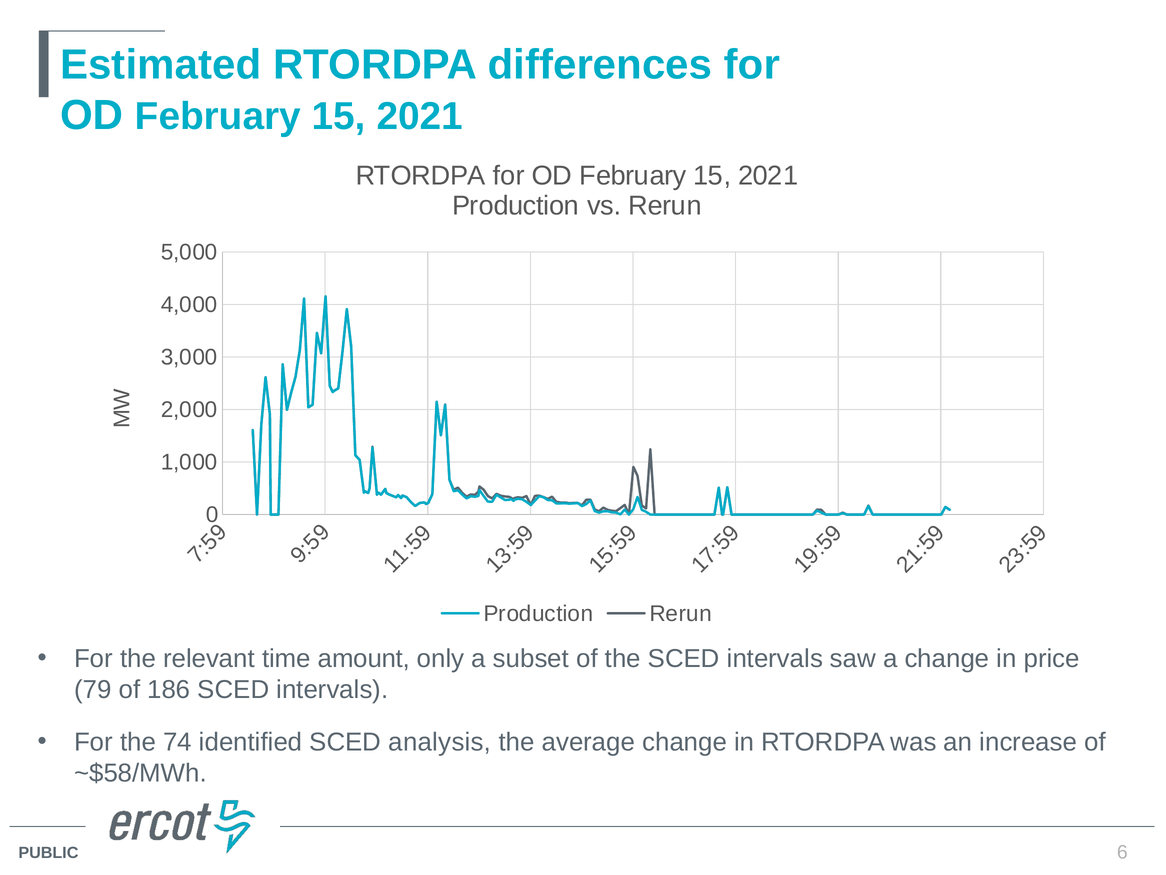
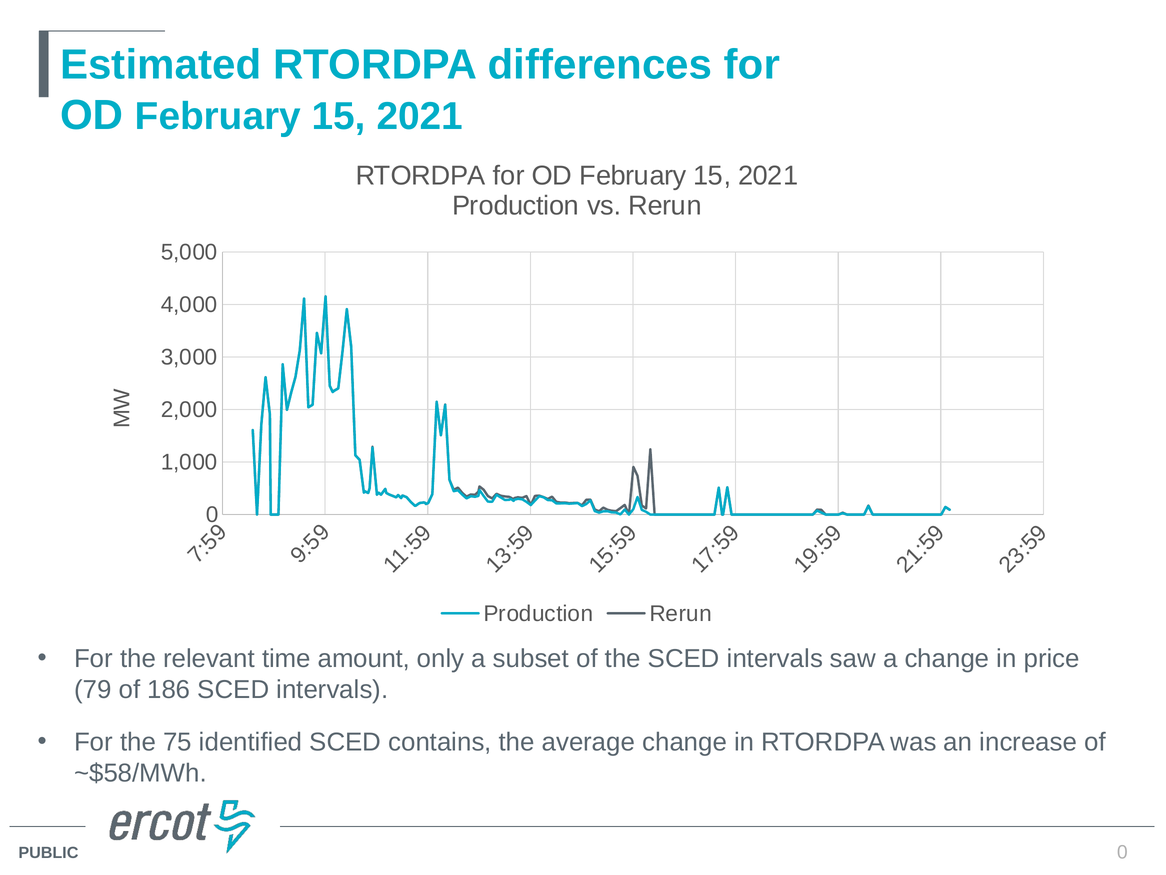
74: 74 -> 75 (177, 742)
analysis: analysis -> contains (440, 742)
6: 6 -> 0 (1122, 852)
